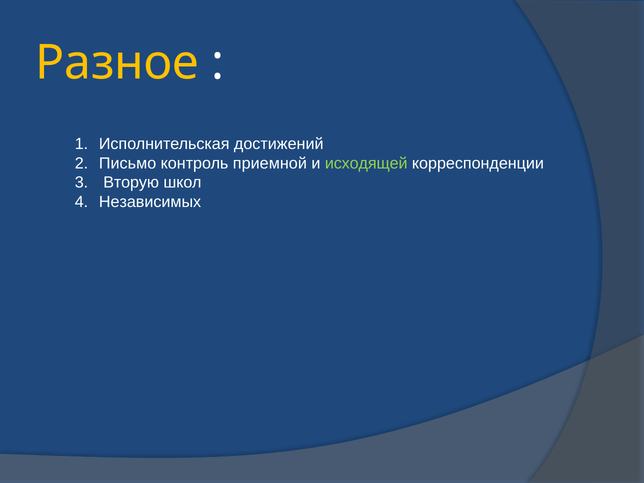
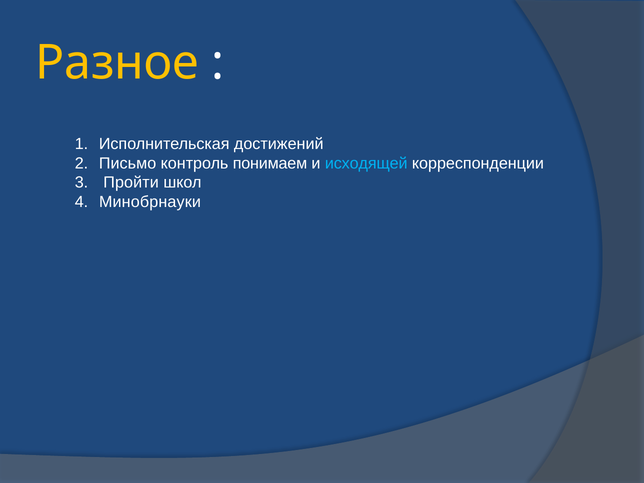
приемной: приемной -> понимаем (270, 163)
исходящей colour: light green -> light blue (366, 163)
Вторую: Вторую -> Пройти (131, 183)
Независимых: Независимых -> Минобрнауки (150, 202)
